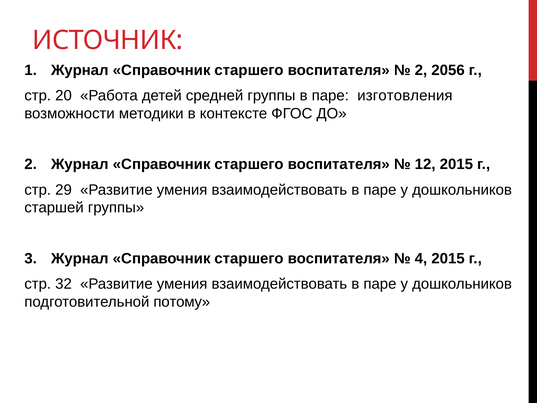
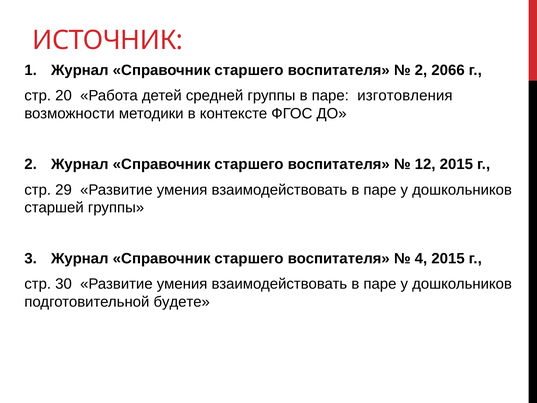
2056: 2056 -> 2066 (448, 70)
32: 32 -> 30 (64, 284)
потому: потому -> будете (182, 302)
